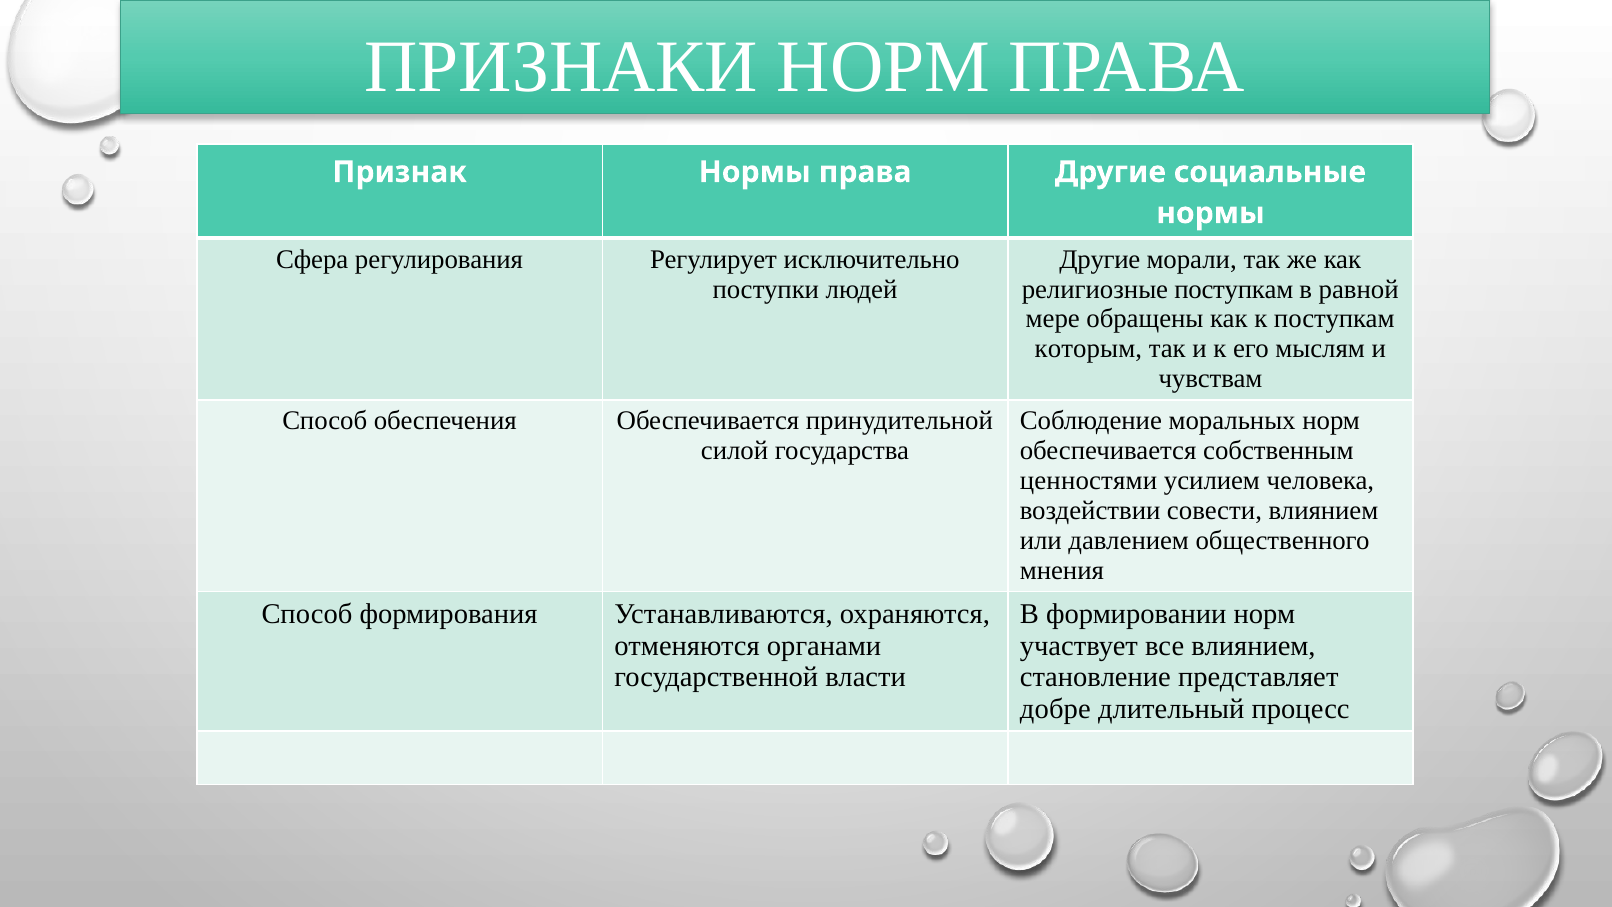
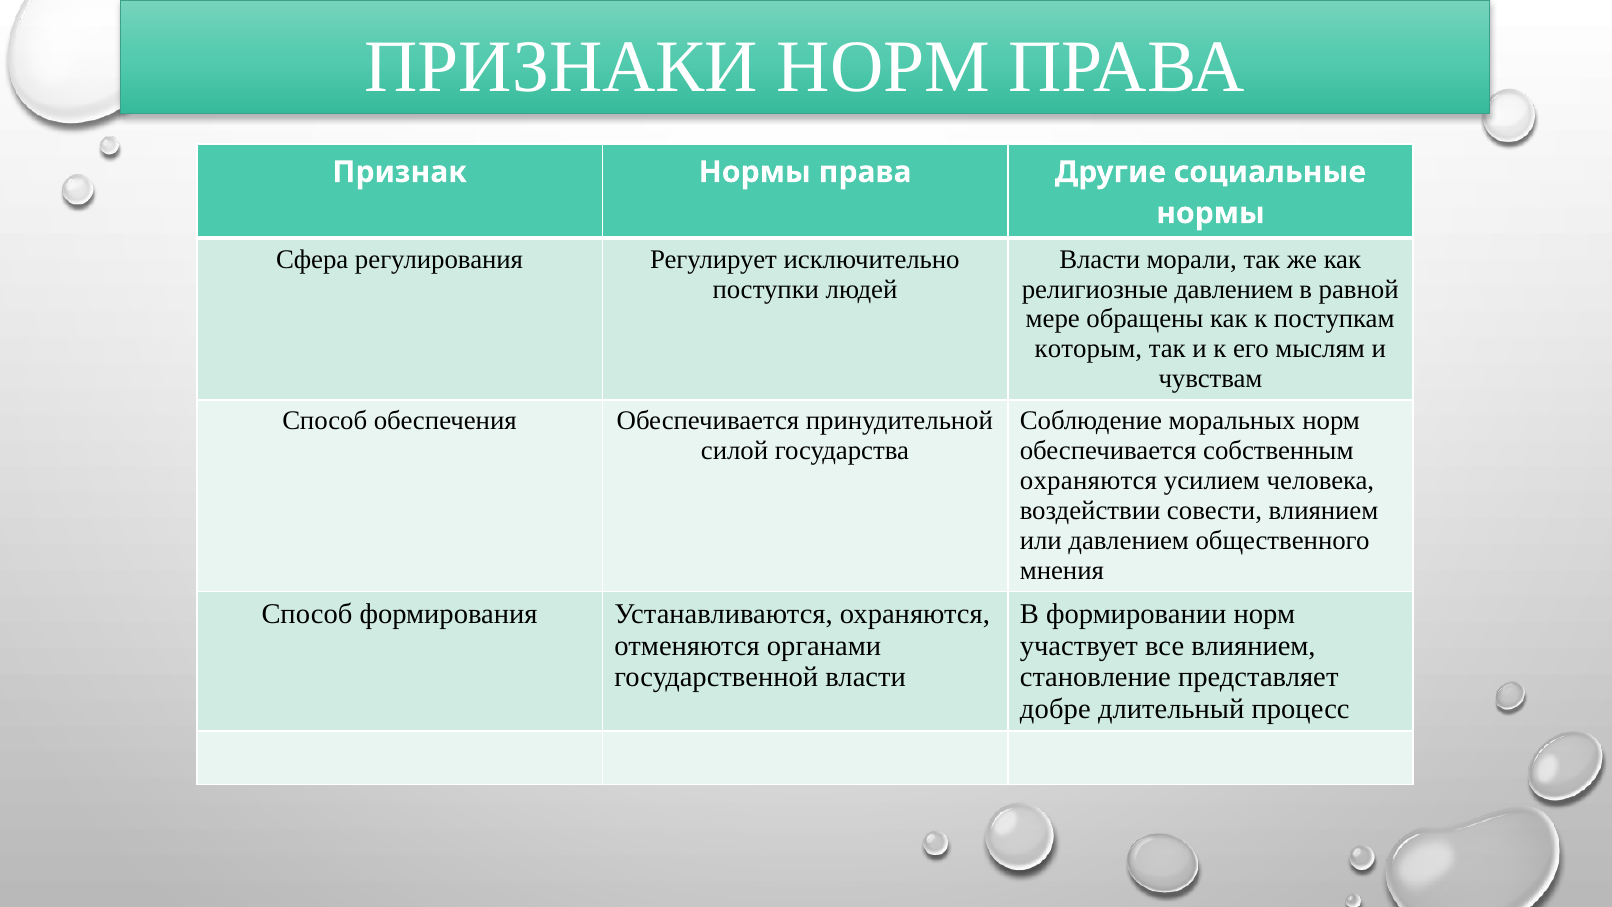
Другие: Другие -> Власти (1100, 259)
религиозные поступкам: поступкам -> давлением (1234, 289)
ценностями: ценностями -> охраняются (1088, 481)
